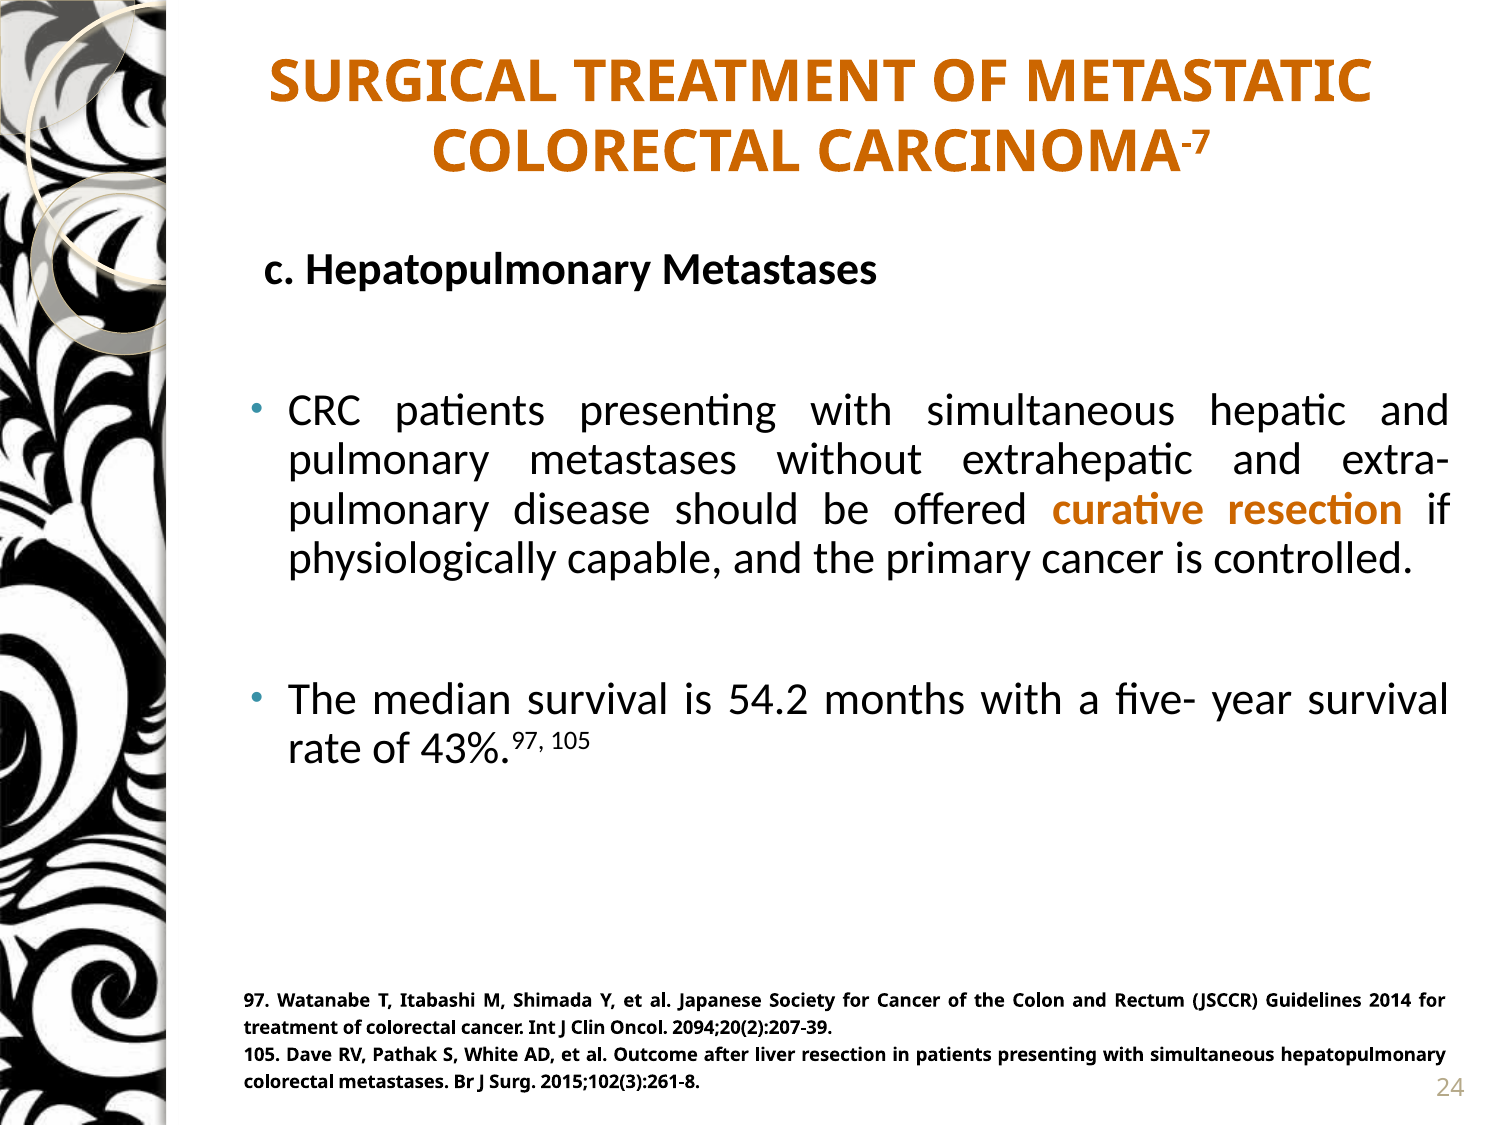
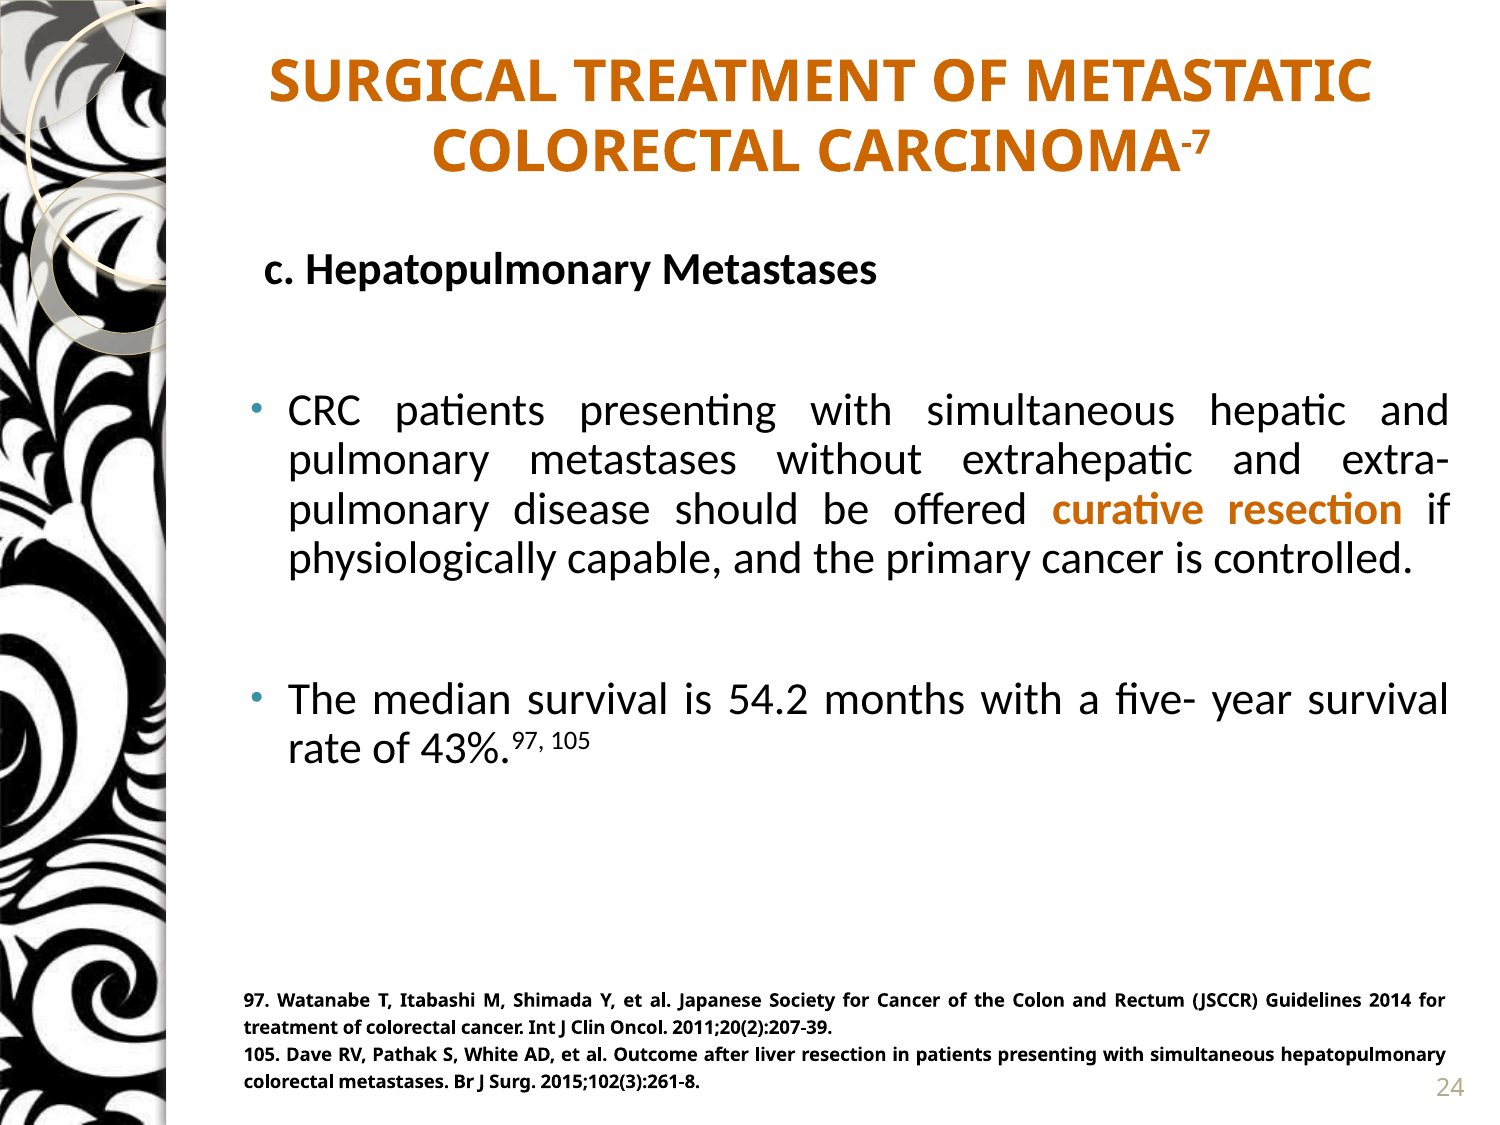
2094;20(2):207-39: 2094;20(2):207-39 -> 2011;20(2):207-39 (752, 1028)
